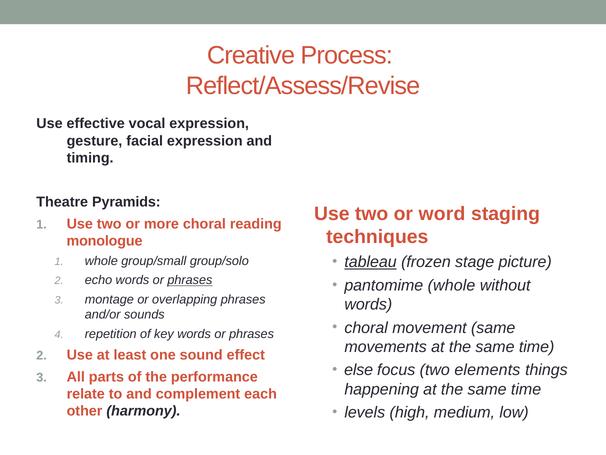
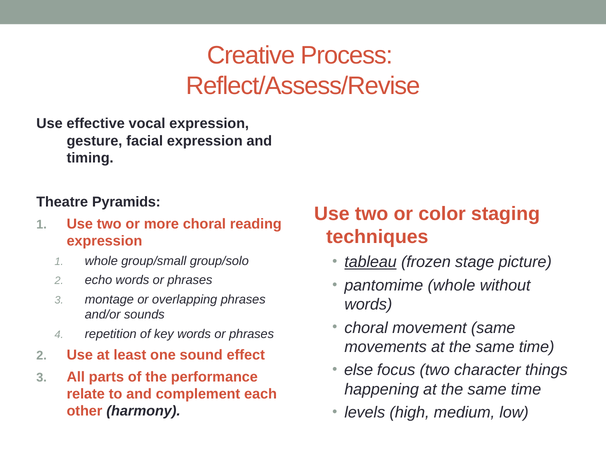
word: word -> color (442, 214)
monologue: monologue -> expression (104, 241)
phrases underline: present -> none (190, 280)
elements: elements -> character (487, 370)
